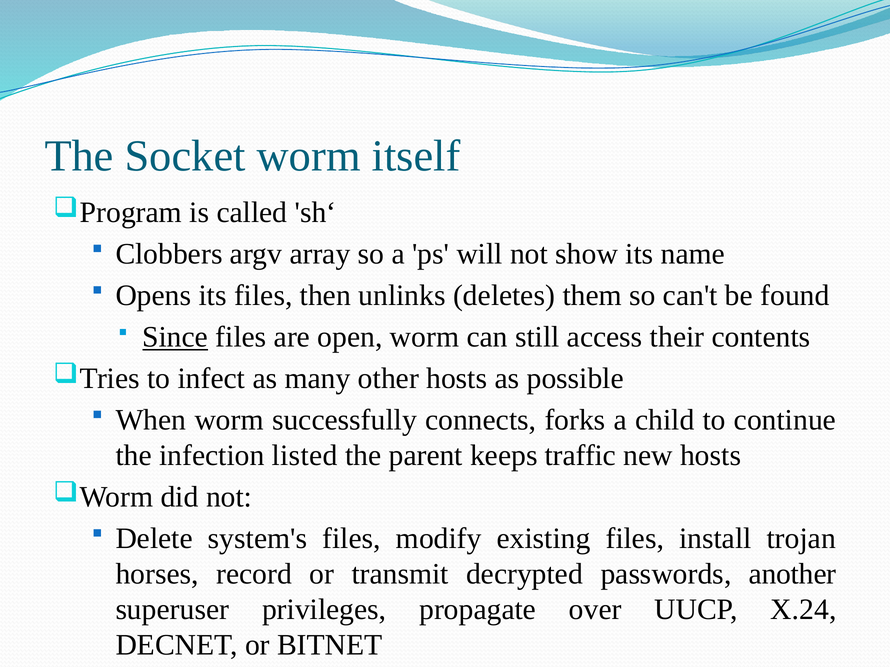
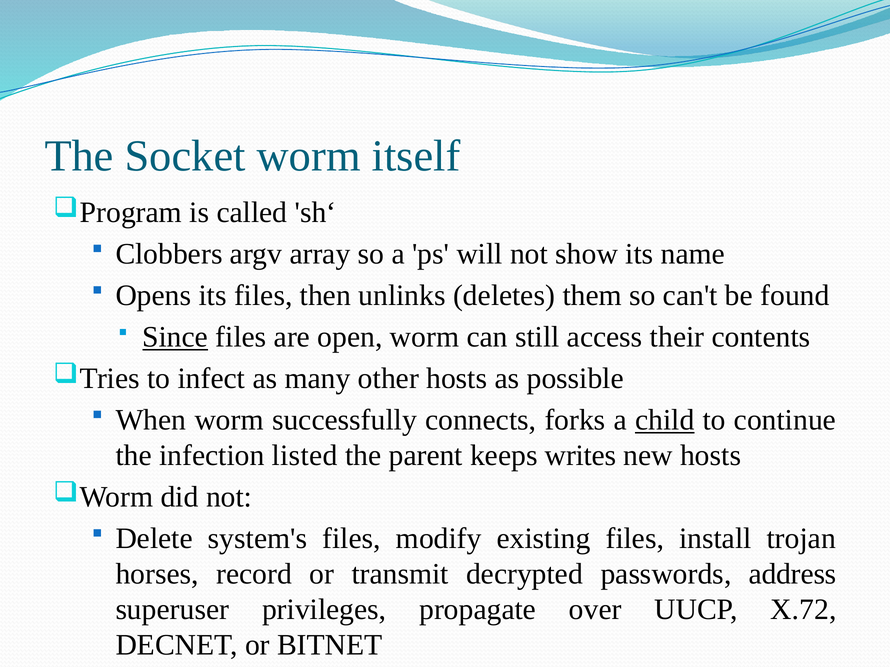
child underline: none -> present (665, 420)
traffic: traffic -> writes (581, 456)
another: another -> address (793, 574)
X.24: X.24 -> X.72 (803, 610)
